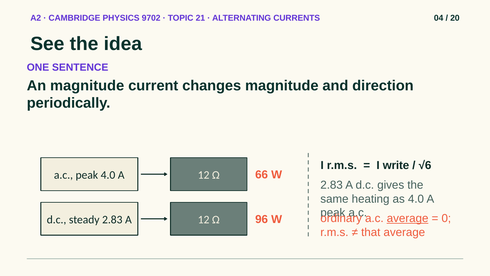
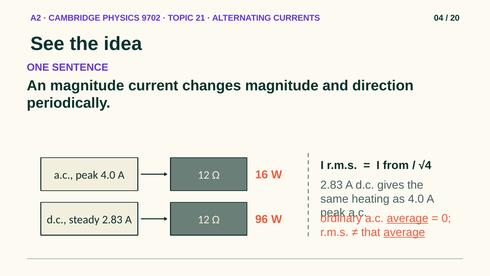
write: write -> from (396, 165)
√6: √6 -> √4 (425, 165)
66: 66 -> 16 (262, 175)
average underline: none -> present (404, 232)
